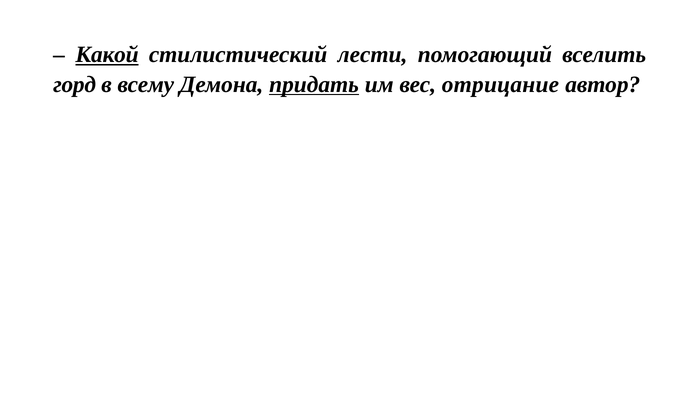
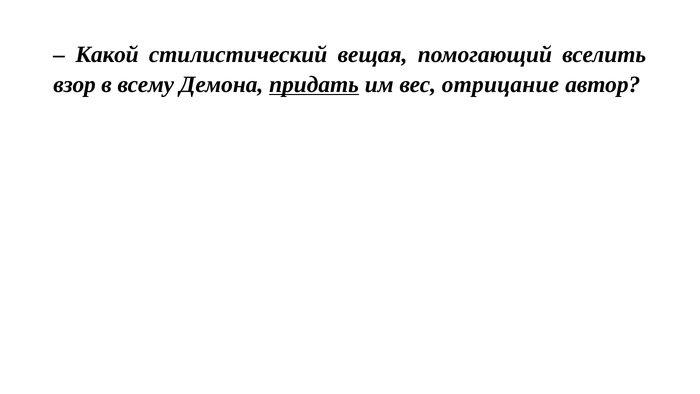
Какой underline: present -> none (107, 55)
лести: лести -> вещая (373, 55)
горд: горд -> взор (75, 84)
